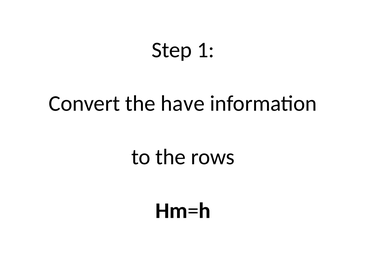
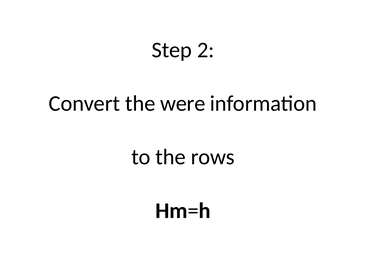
1: 1 -> 2 (206, 50)
have: have -> were (183, 104)
